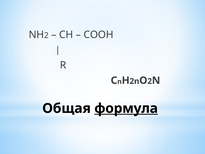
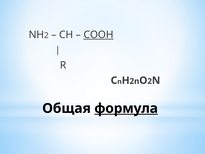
COOH underline: none -> present (99, 35)
